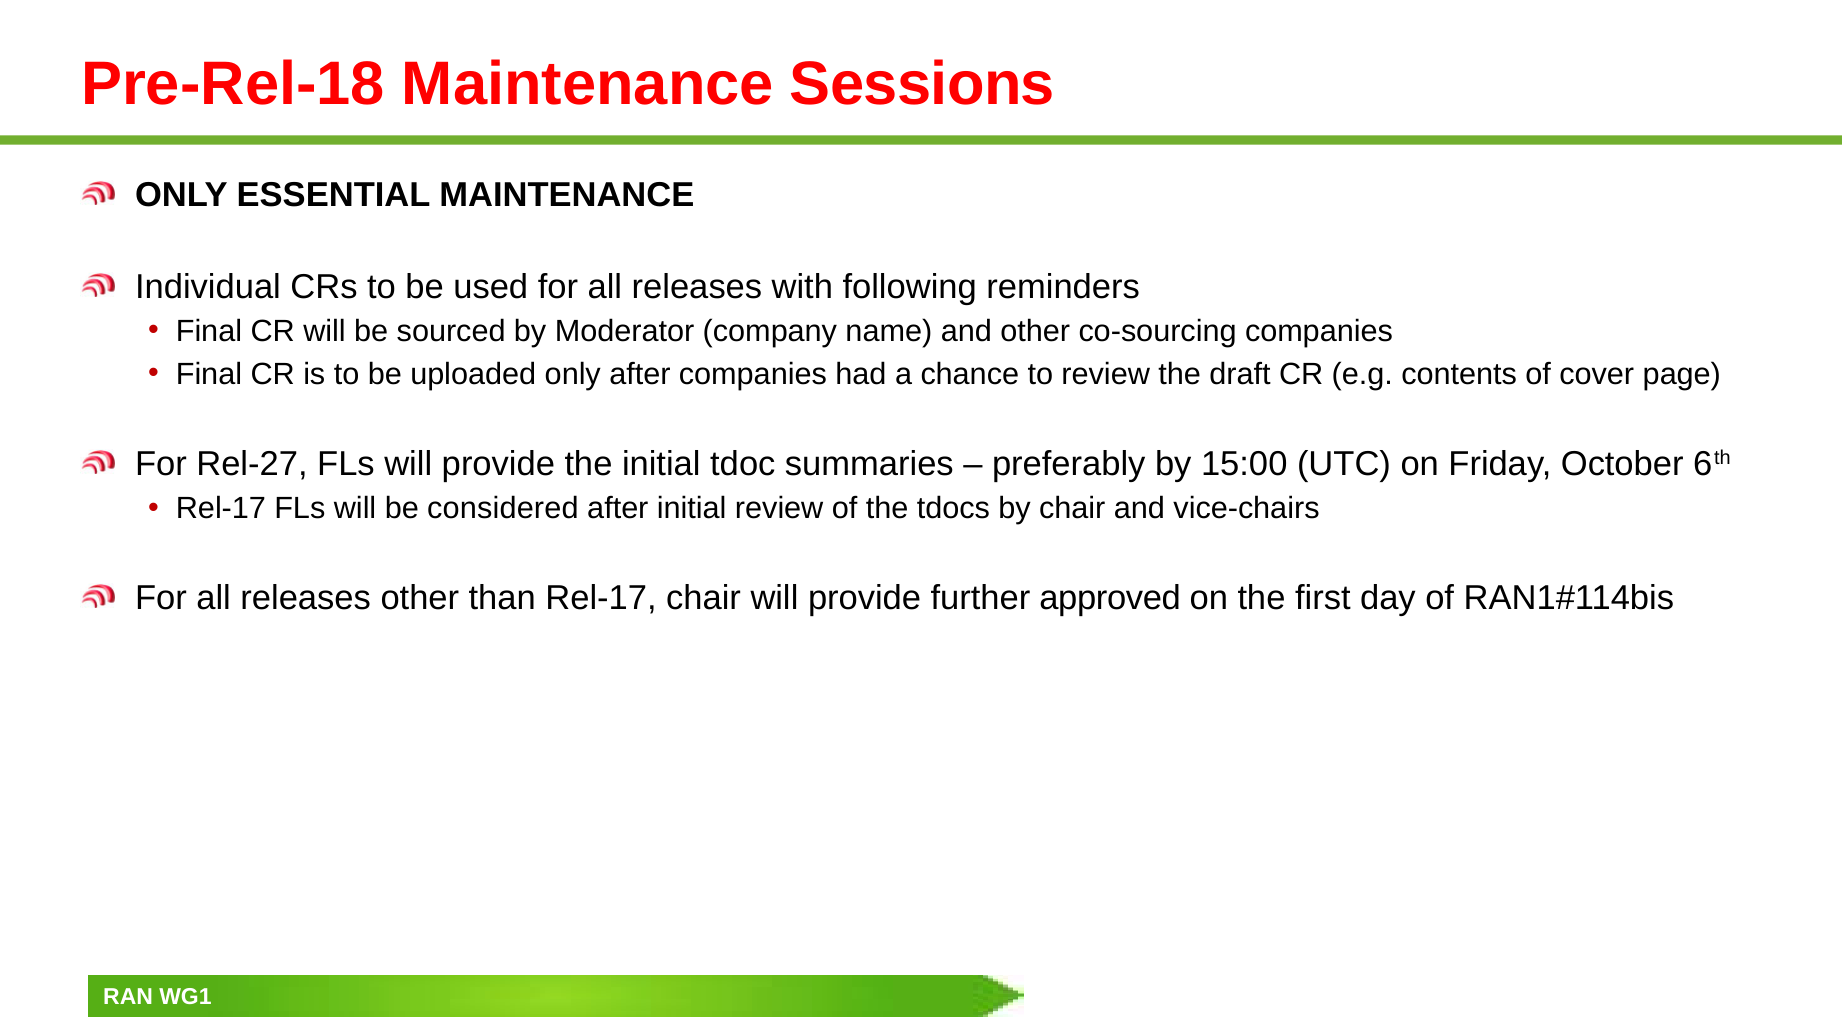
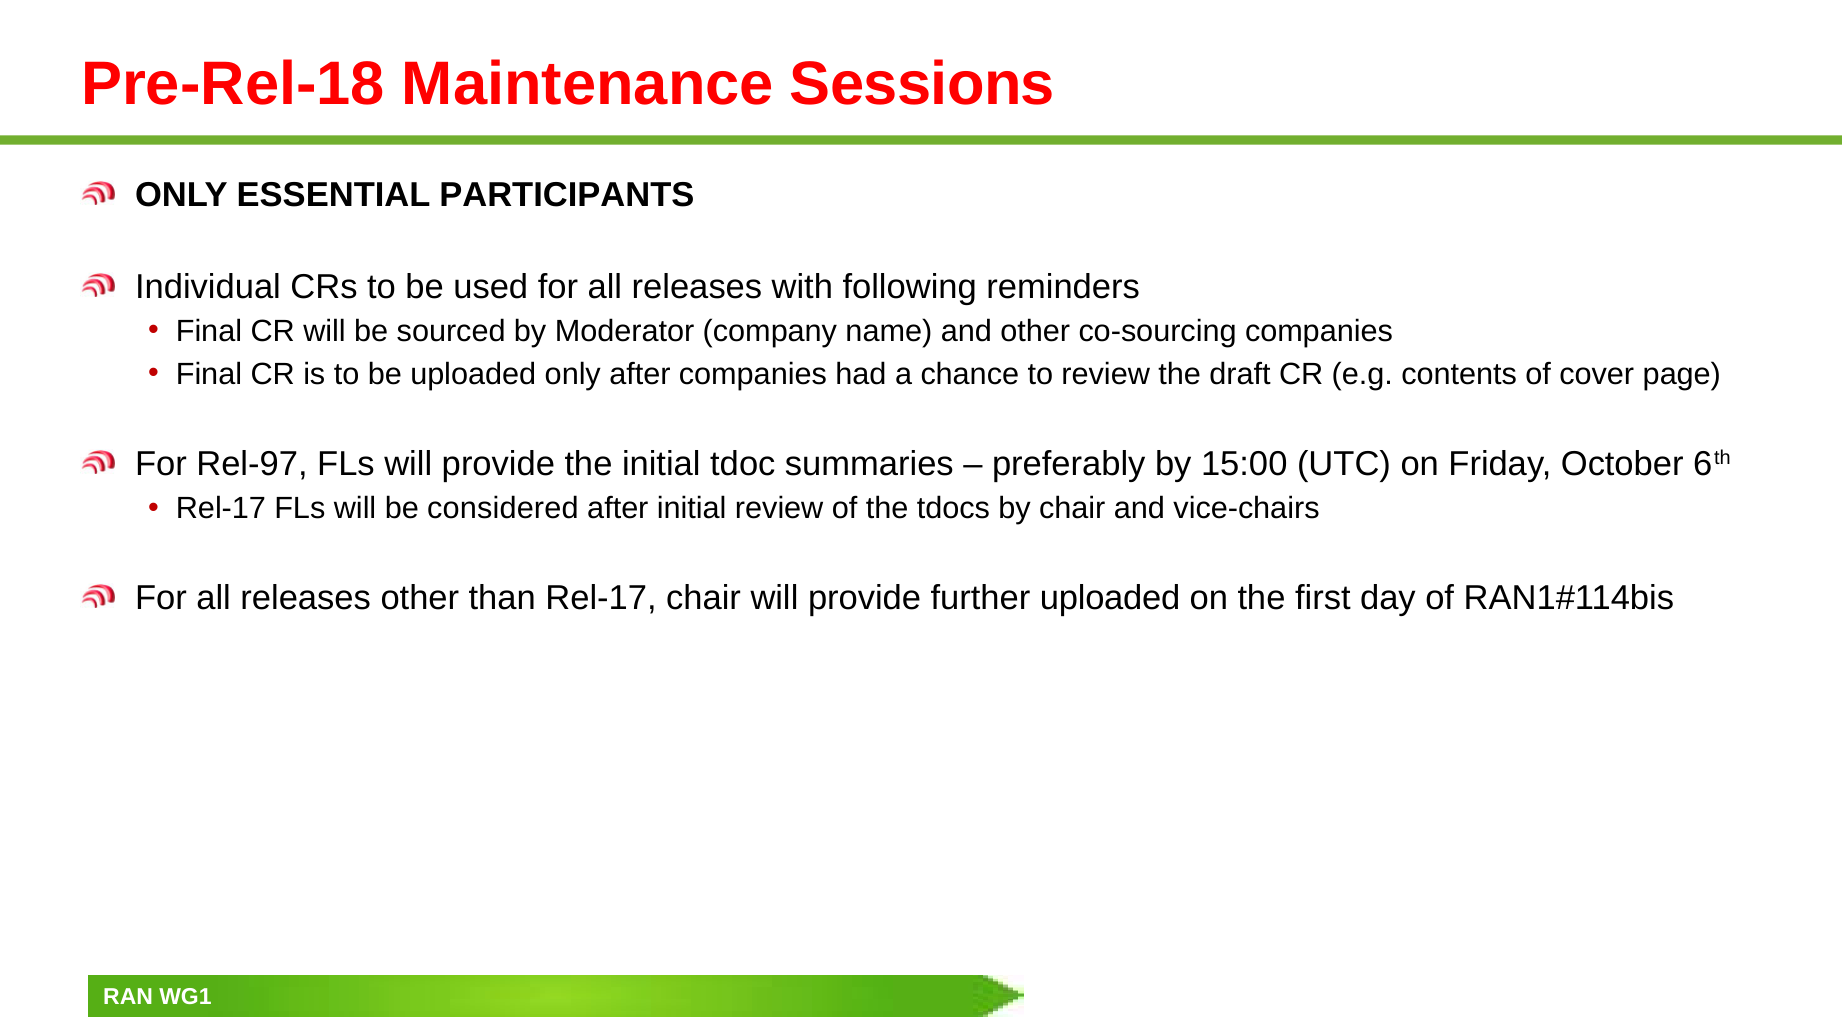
ESSENTIAL MAINTENANCE: MAINTENANCE -> PARTICIPANTS (567, 195)
Rel-27: Rel-27 -> Rel-97 (252, 464)
further approved: approved -> uploaded (1110, 598)
